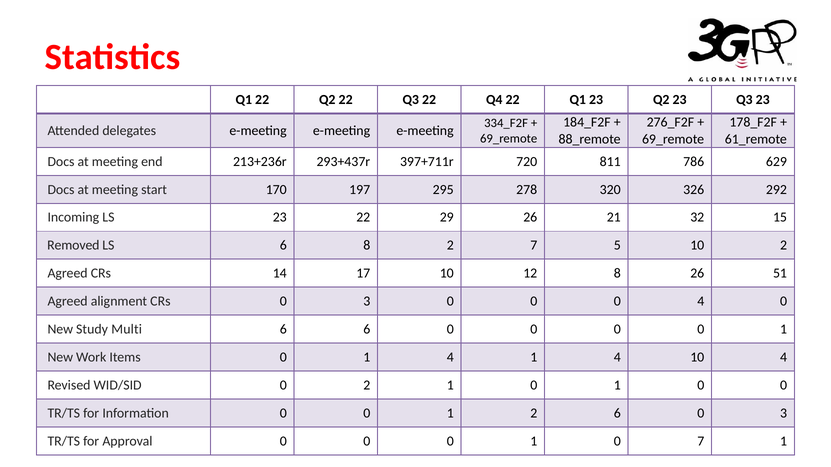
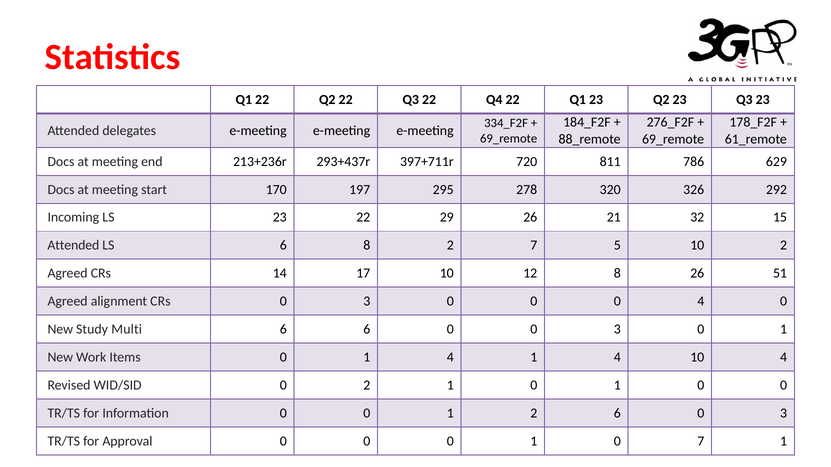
Removed: Removed -> Attended (73, 246)
6 0 0 0: 0 -> 3 (617, 330)
